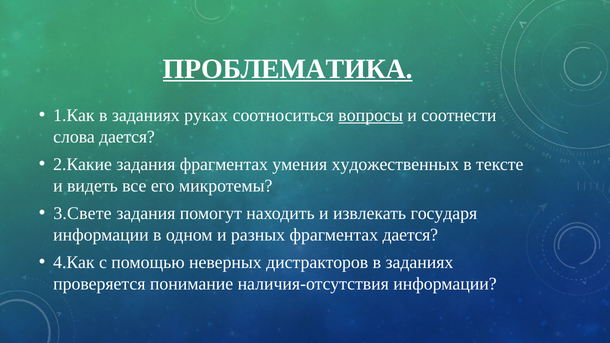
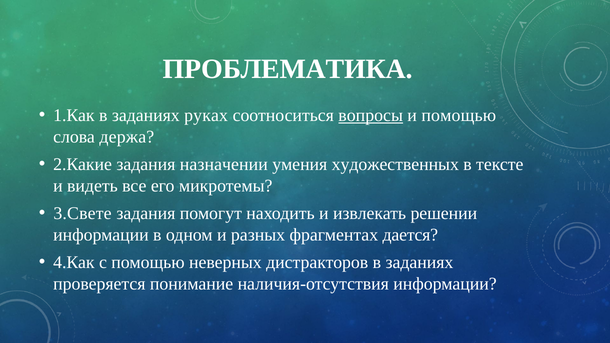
ПРОБЛЕМАТИКА underline: present -> none (288, 69)
и соотнести: соотнести -> помощью (459, 115)
слова дается: дается -> держа (127, 137)
задания фрагментах: фрагментах -> назначении (224, 164)
государя: государя -> решении (444, 214)
